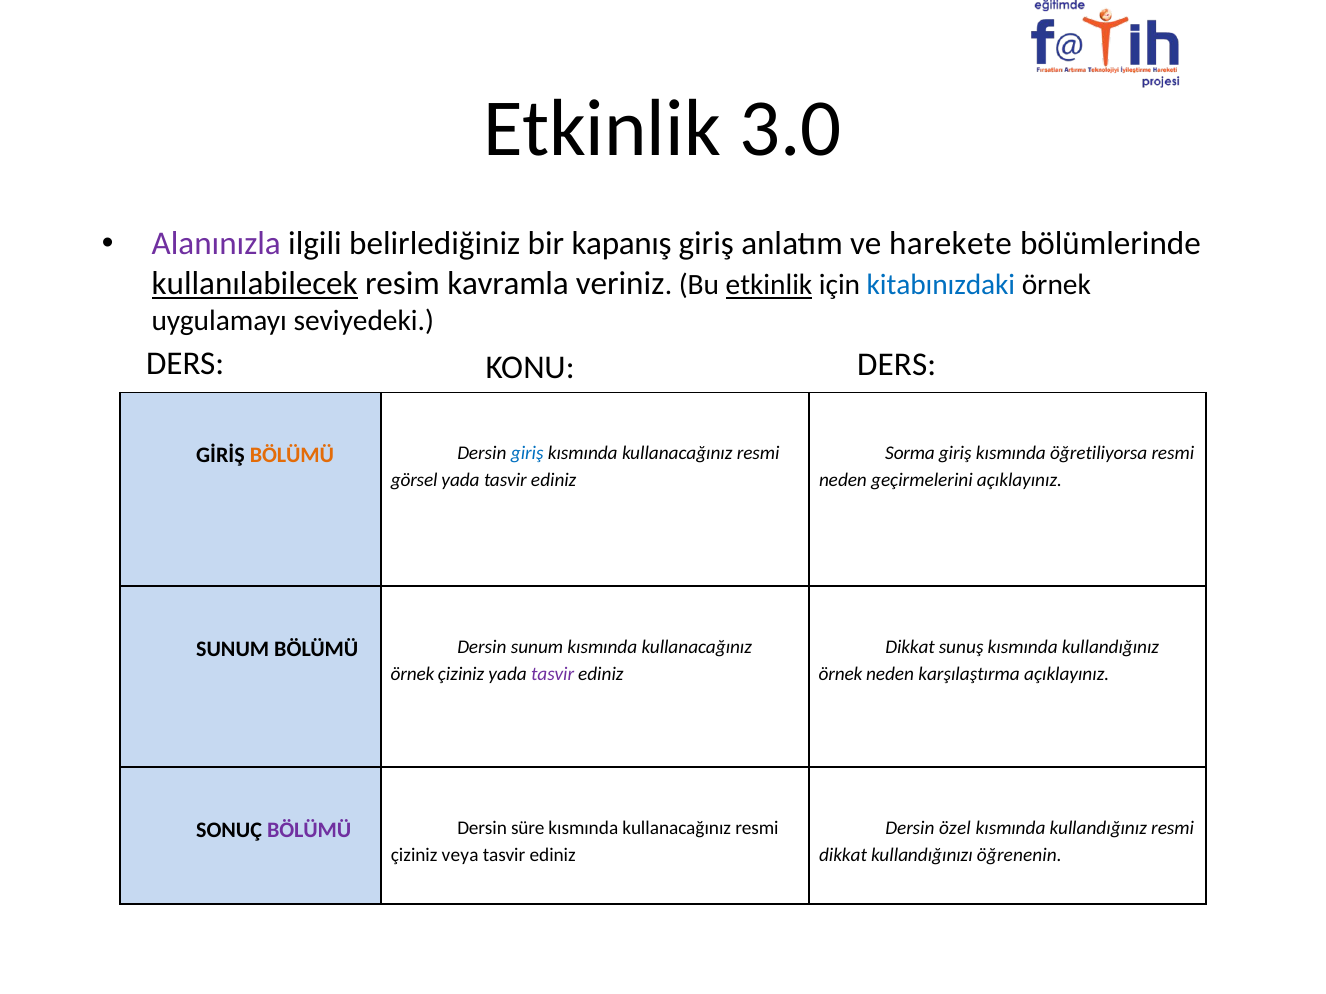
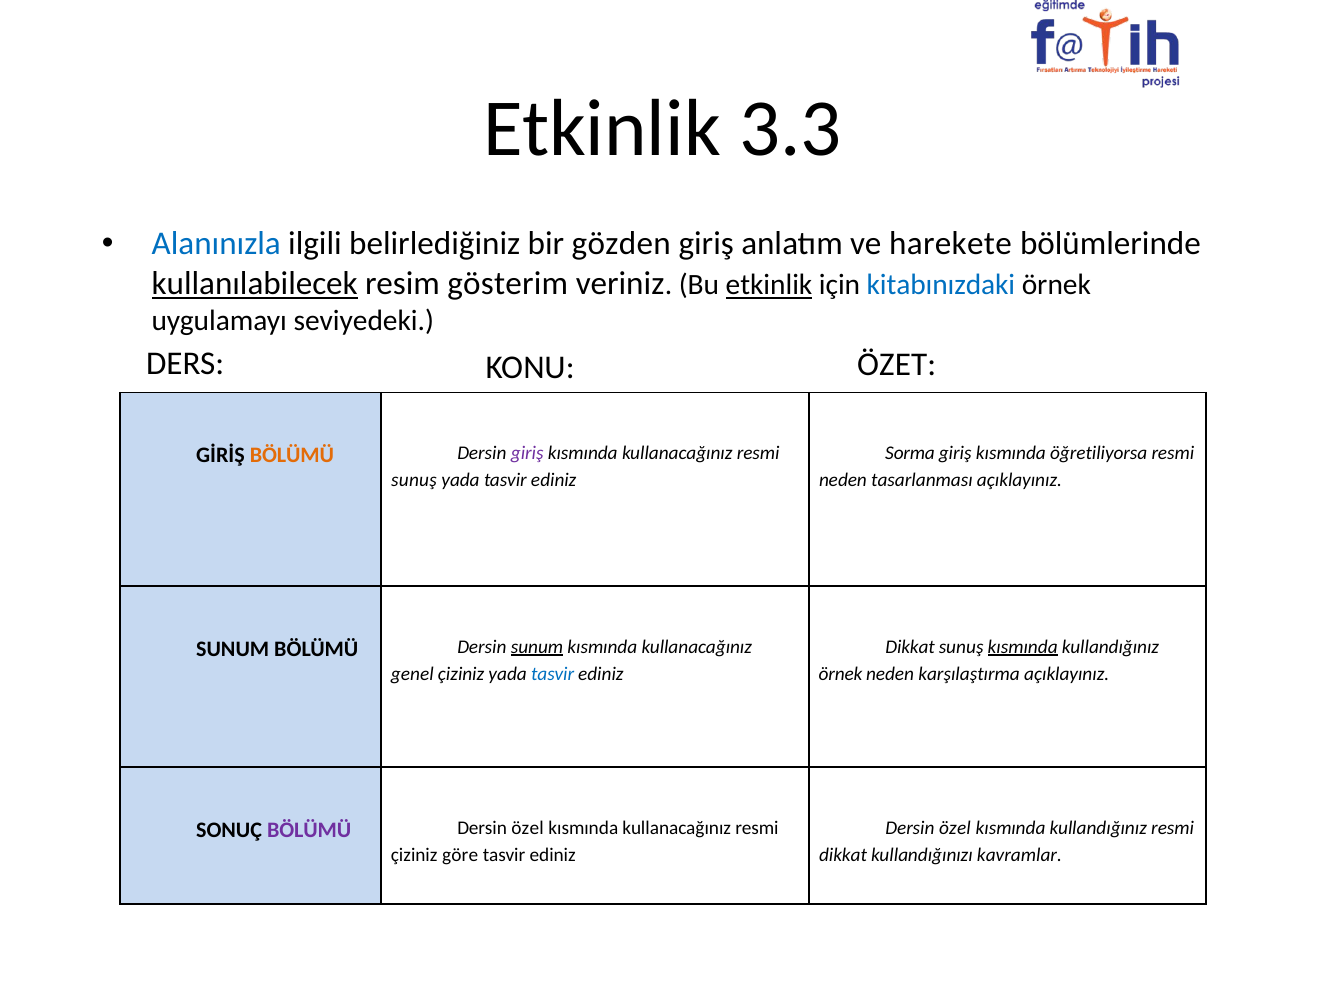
3.0: 3.0 -> 3.3 (790, 128)
Alanınızla colour: purple -> blue (216, 244)
kapanış: kapanış -> gözden (621, 244)
kavramla: kavramla -> gösterim (508, 284)
KONU DERS: DERS -> ÖZET (897, 365)
giriş colour: blue -> purple (527, 454)
görsel: görsel -> sunuş (414, 481)
geçirmelerini: geçirmelerini -> tasarlanması (922, 481)
kısmında underline: none -> present (1023, 647)
sunum underline: none -> present (537, 647)
örnek: örnek -> genel (412, 674)
tasvir colour: purple -> blue (553, 674)
süre: süre -> özel (528, 828)
veya: veya -> göre (460, 855)
öğrenenin: öğrenenin -> kavramlar (1019, 855)
